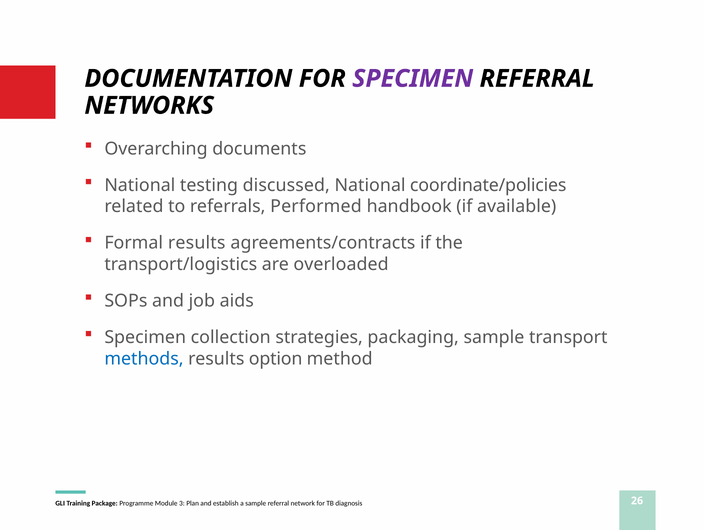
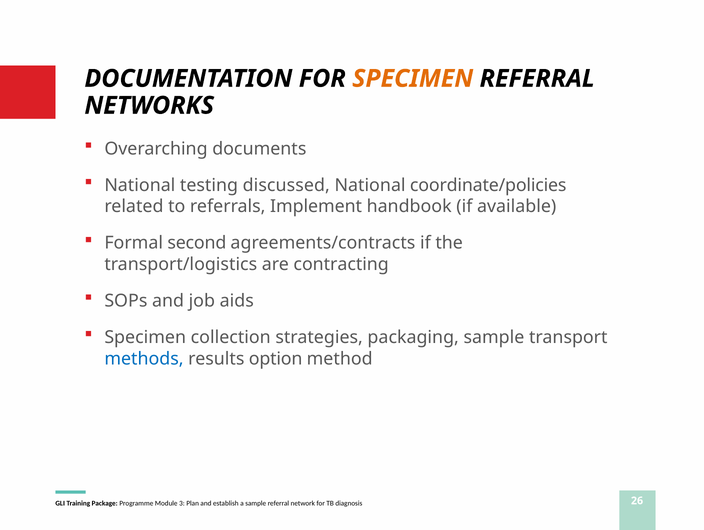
SPECIMEN colour: purple -> orange (413, 79)
Performed: Performed -> Implement (316, 207)
Formal results: results -> second (197, 243)
overloaded: overloaded -> contracting (341, 264)
